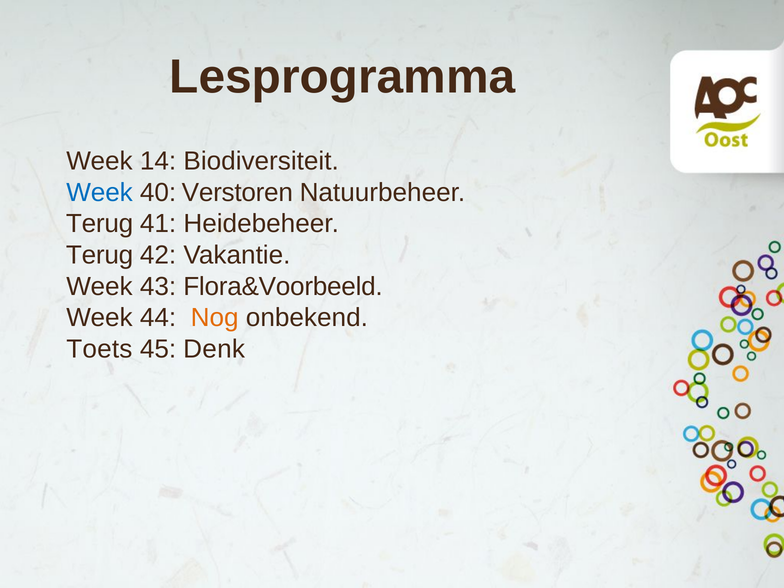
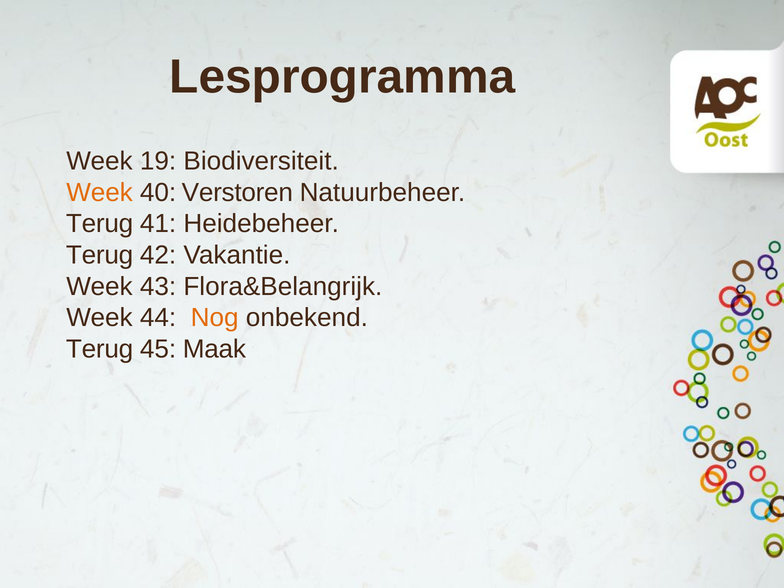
14: 14 -> 19 (158, 161)
Week colour: blue -> orange (100, 192)
Flora&Voorbeeld: Flora&Voorbeeld -> Flora&Belangrijk (283, 286)
Toets: Toets -> Terug (100, 349)
Denk: Denk -> Maak (214, 349)
